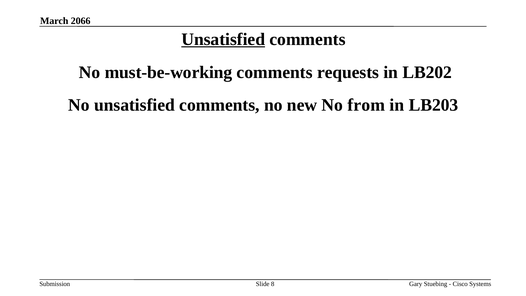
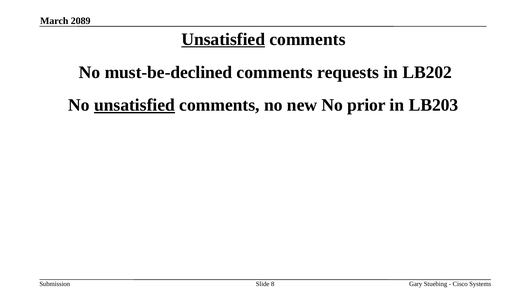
2066: 2066 -> 2089 (81, 21)
must-be-working: must-be-working -> must-be-declined (169, 72)
unsatisfied underline: none -> present (134, 105)
from: from -> prior (366, 105)
